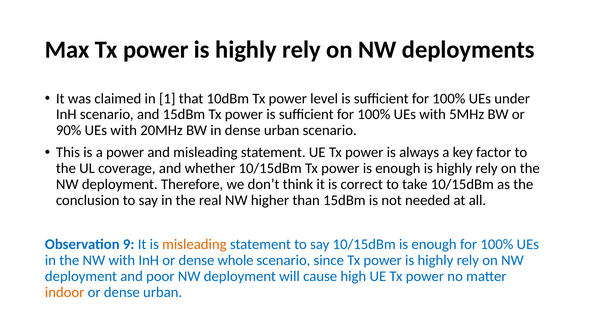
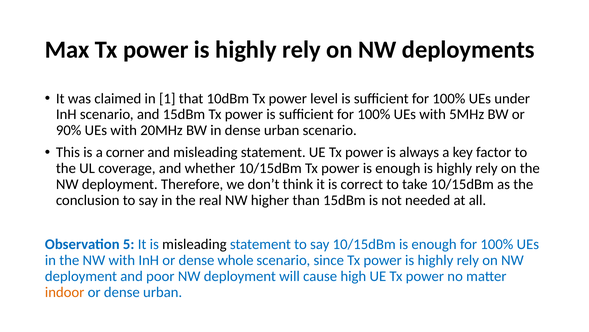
a power: power -> corner (125, 152)
9: 9 -> 5 (129, 244)
misleading colour: orange -> black (194, 244)
